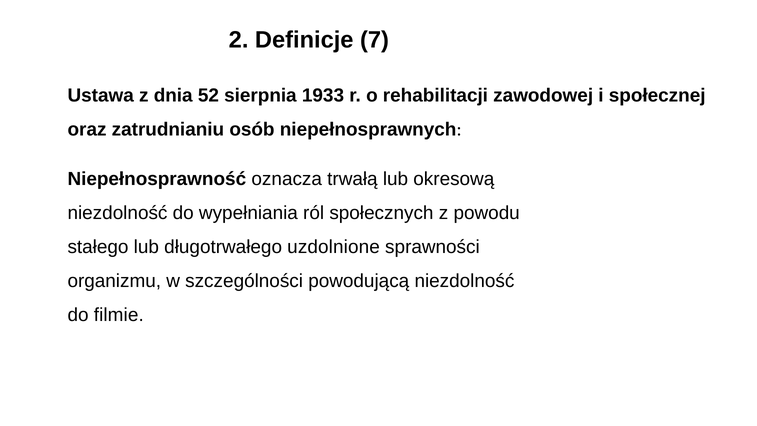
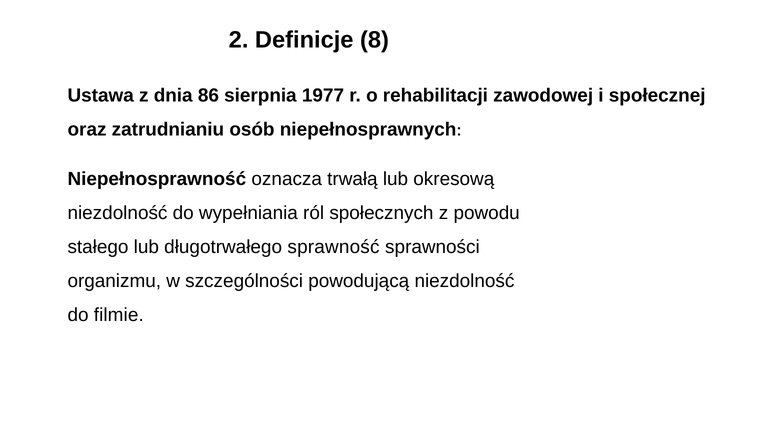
7: 7 -> 8 (375, 40)
52: 52 -> 86 (208, 95)
1933: 1933 -> 1977 (323, 95)
uzdolnione: uzdolnione -> sprawność (333, 247)
